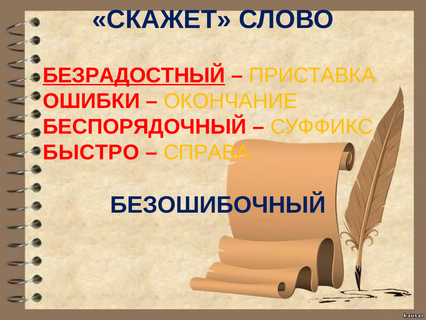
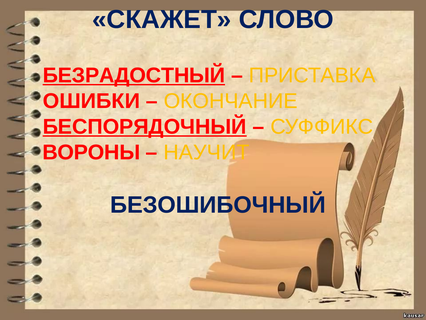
БЕСПОРЯДОЧНЫЙ underline: none -> present (145, 127)
БЫСТРО: БЫСТРО -> ВОРОНЫ (91, 152)
СПРАВА: СПРАВА -> НАУЧИТ (206, 152)
